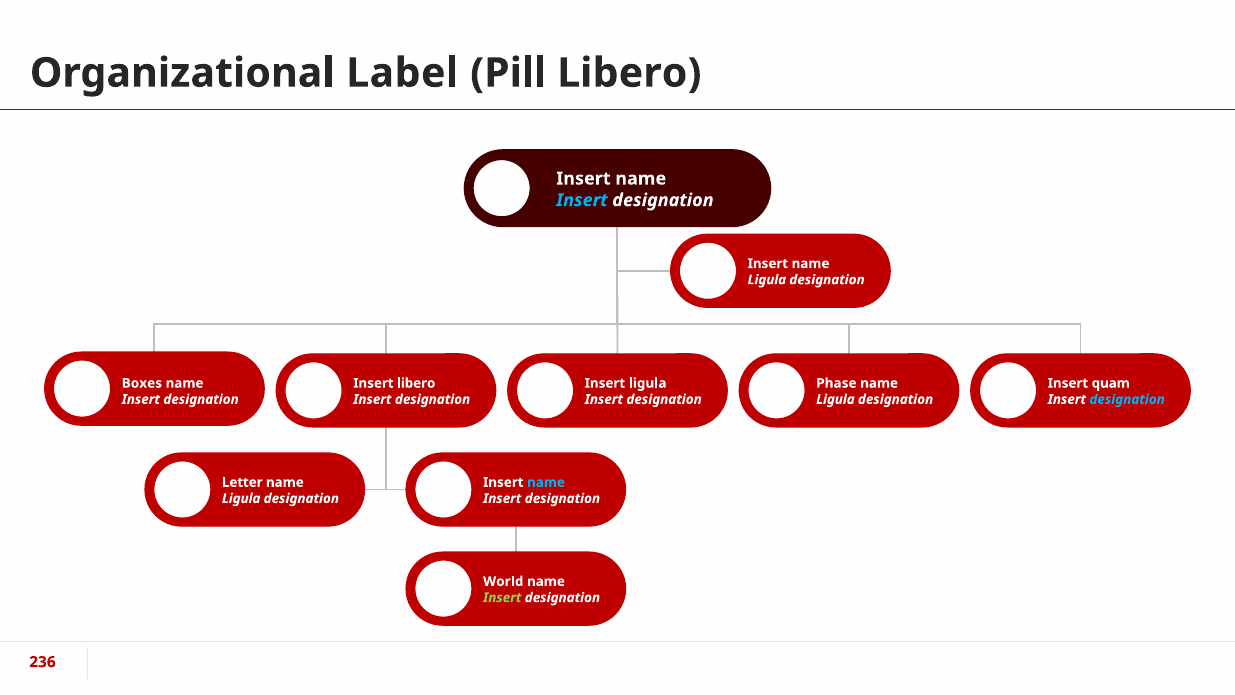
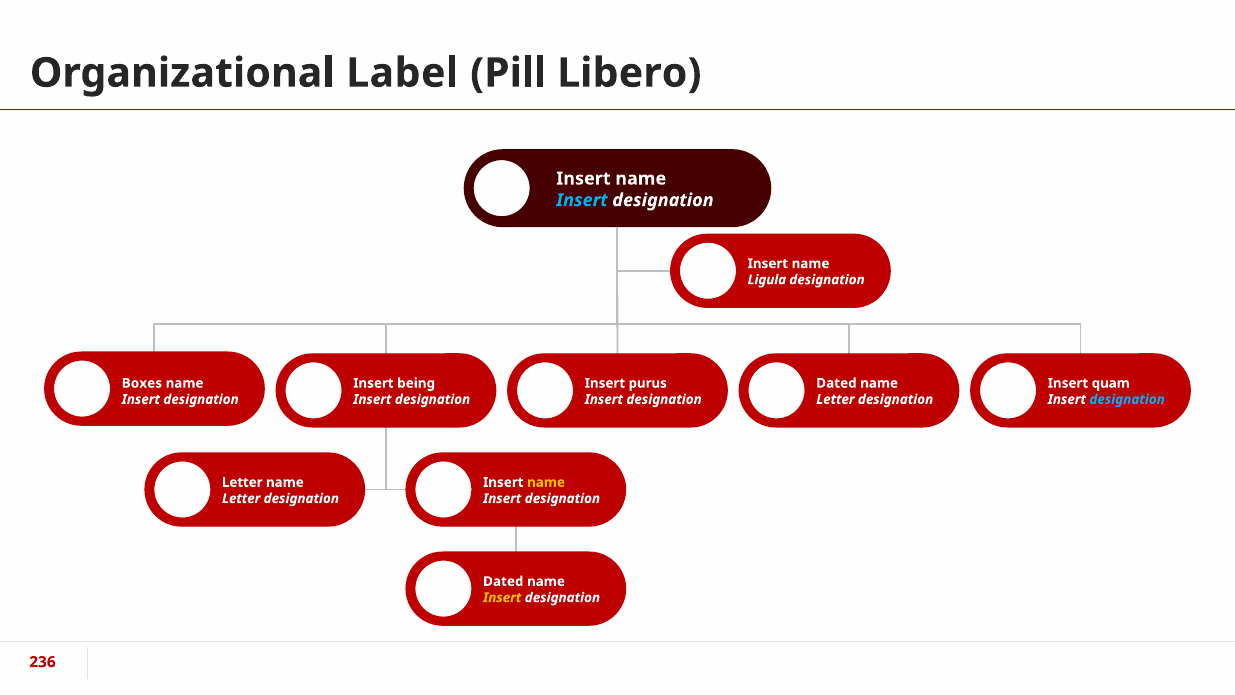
Insert libero: libero -> being (416, 383)
Insert ligula: ligula -> purus (648, 383)
Phase: Phase -> Dated (836, 383)
Ligula: Ligula -> Letter (835, 399)
name colour: light blue -> yellow (546, 482)
Ligula: Ligula -> Letter (241, 498)
World: World -> Dated (503, 581)
Insert colour: light green -> yellow (502, 597)
